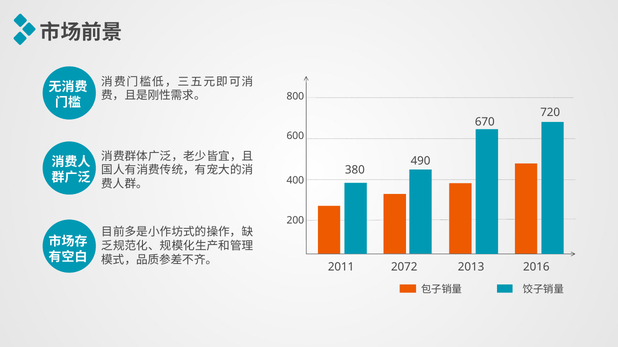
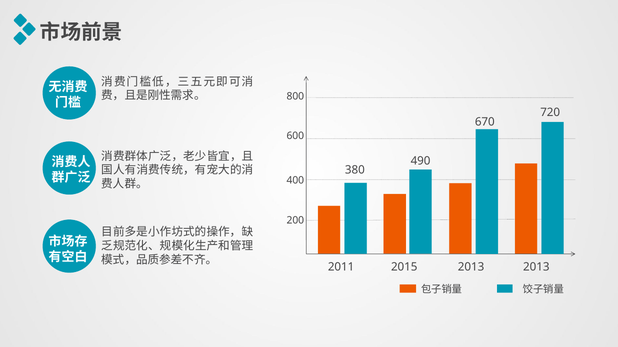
2072: 2072 -> 2015 (404, 267)
2013 2016: 2016 -> 2013 (536, 267)
